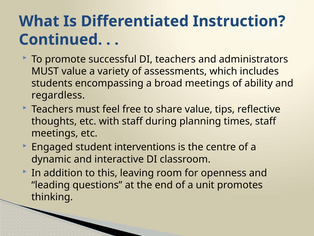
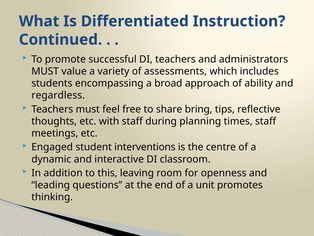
broad meetings: meetings -> approach (207, 83)
share value: value -> bring (199, 109)
